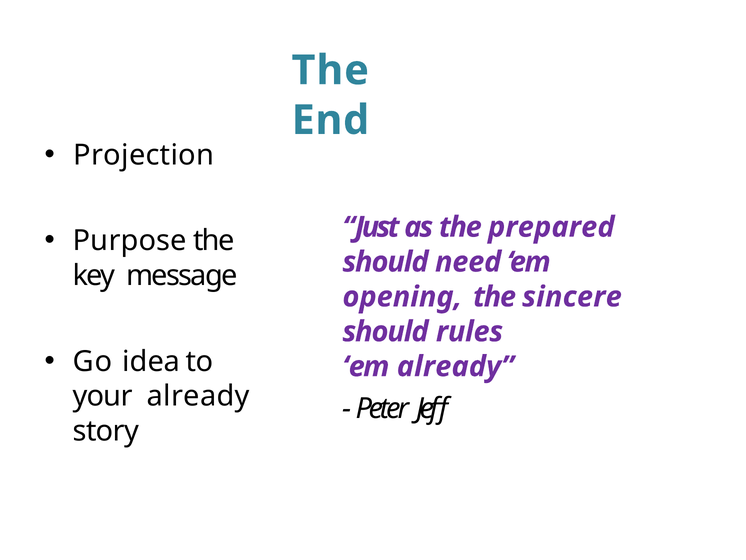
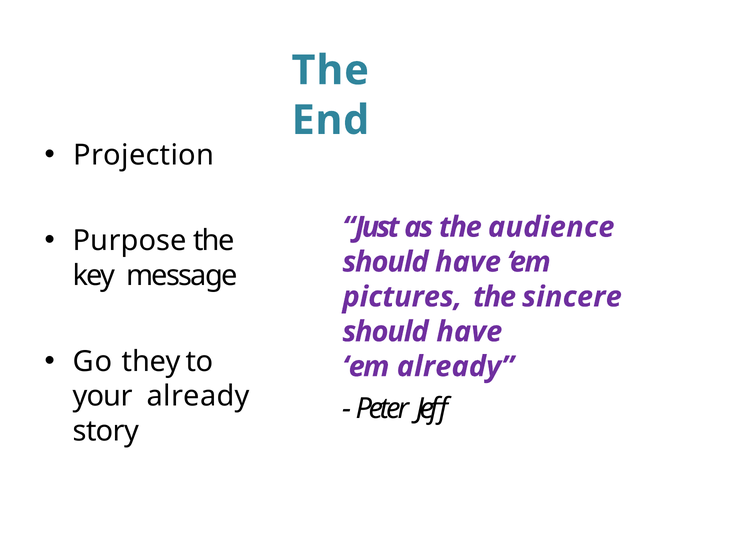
prepared: prepared -> audience (551, 227)
need: need -> have (468, 262)
opening: opening -> pictures (402, 297)
rules: rules -> have (469, 331)
idea: idea -> they (151, 361)
